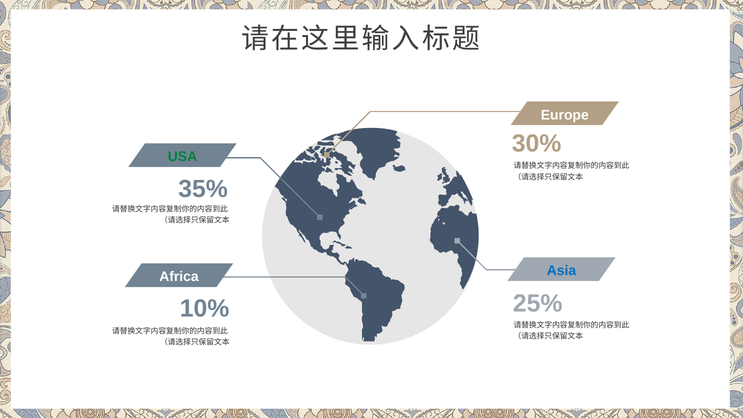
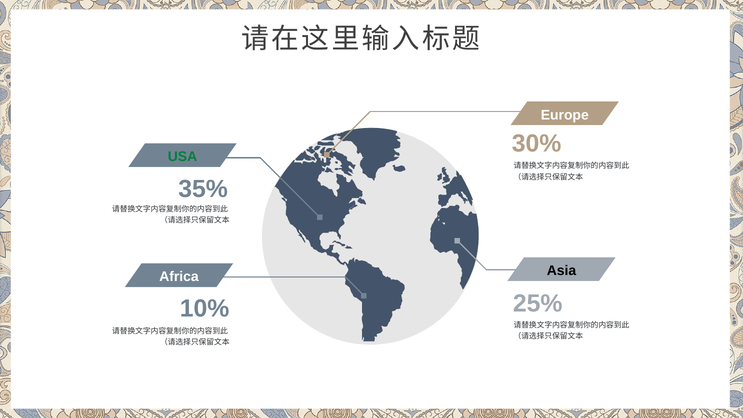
Asia colour: blue -> black (561, 271)
